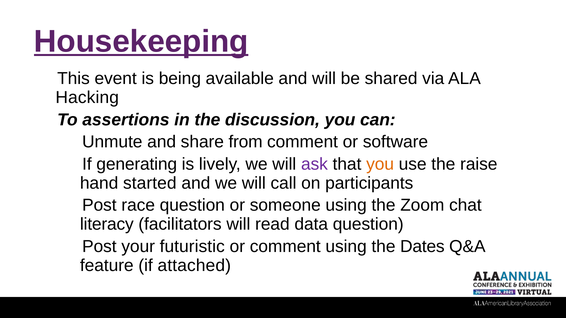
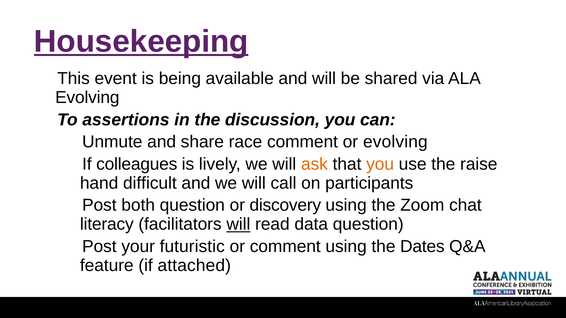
Hacking: Hacking -> Evolving (87, 98)
from: from -> race (245, 142)
or software: software -> evolving (395, 142)
generating: generating -> colleagues (137, 164)
ask colour: purple -> orange (314, 164)
started: started -> difficult (150, 183)
race: race -> both (138, 205)
someone: someone -> discovery (285, 205)
will underline: none -> present (238, 225)
